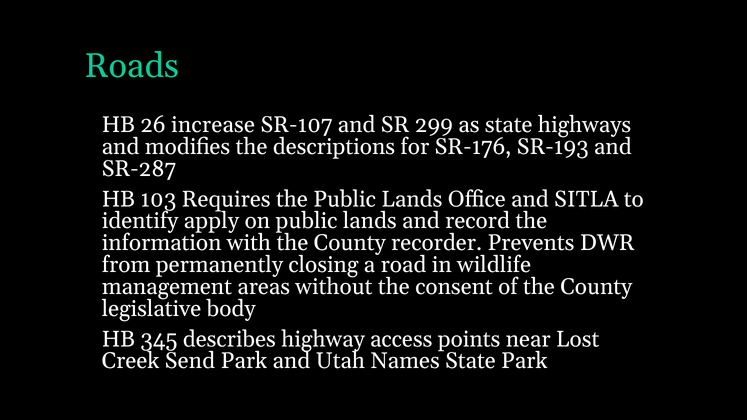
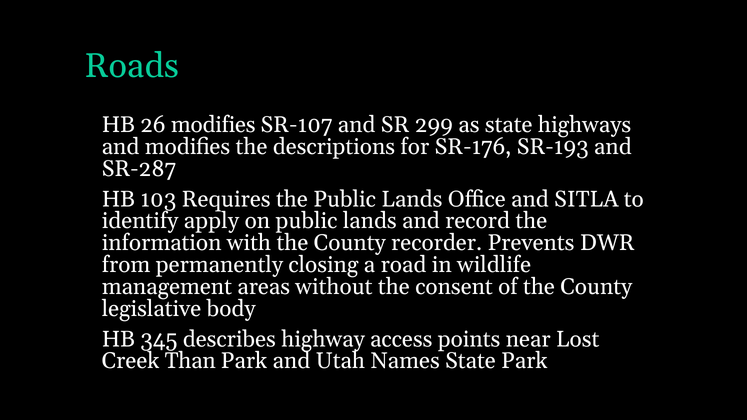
26 increase: increase -> modifies (213, 125)
Send: Send -> Than (190, 361)
